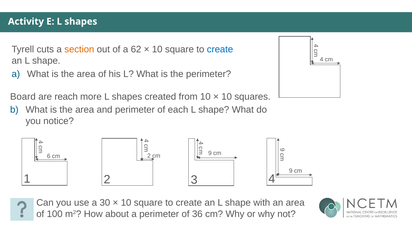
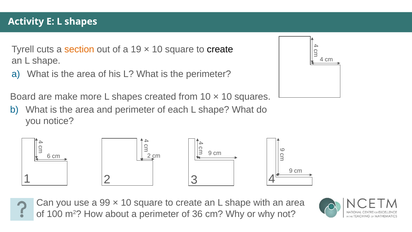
62: 62 -> 19 (136, 49)
create colour: blue -> black (220, 49)
reach: reach -> make (66, 96)
30: 30 -> 99 (105, 202)
